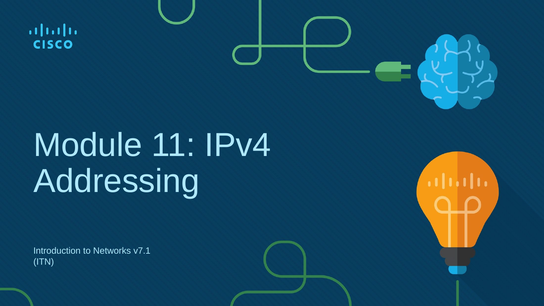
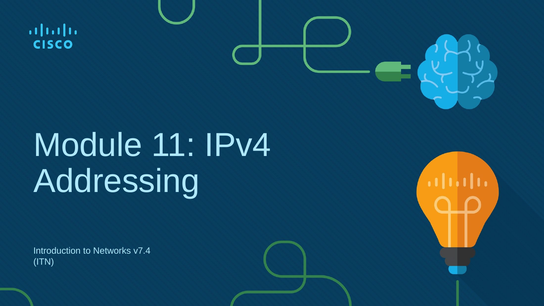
v7.1: v7.1 -> v7.4 (142, 251)
